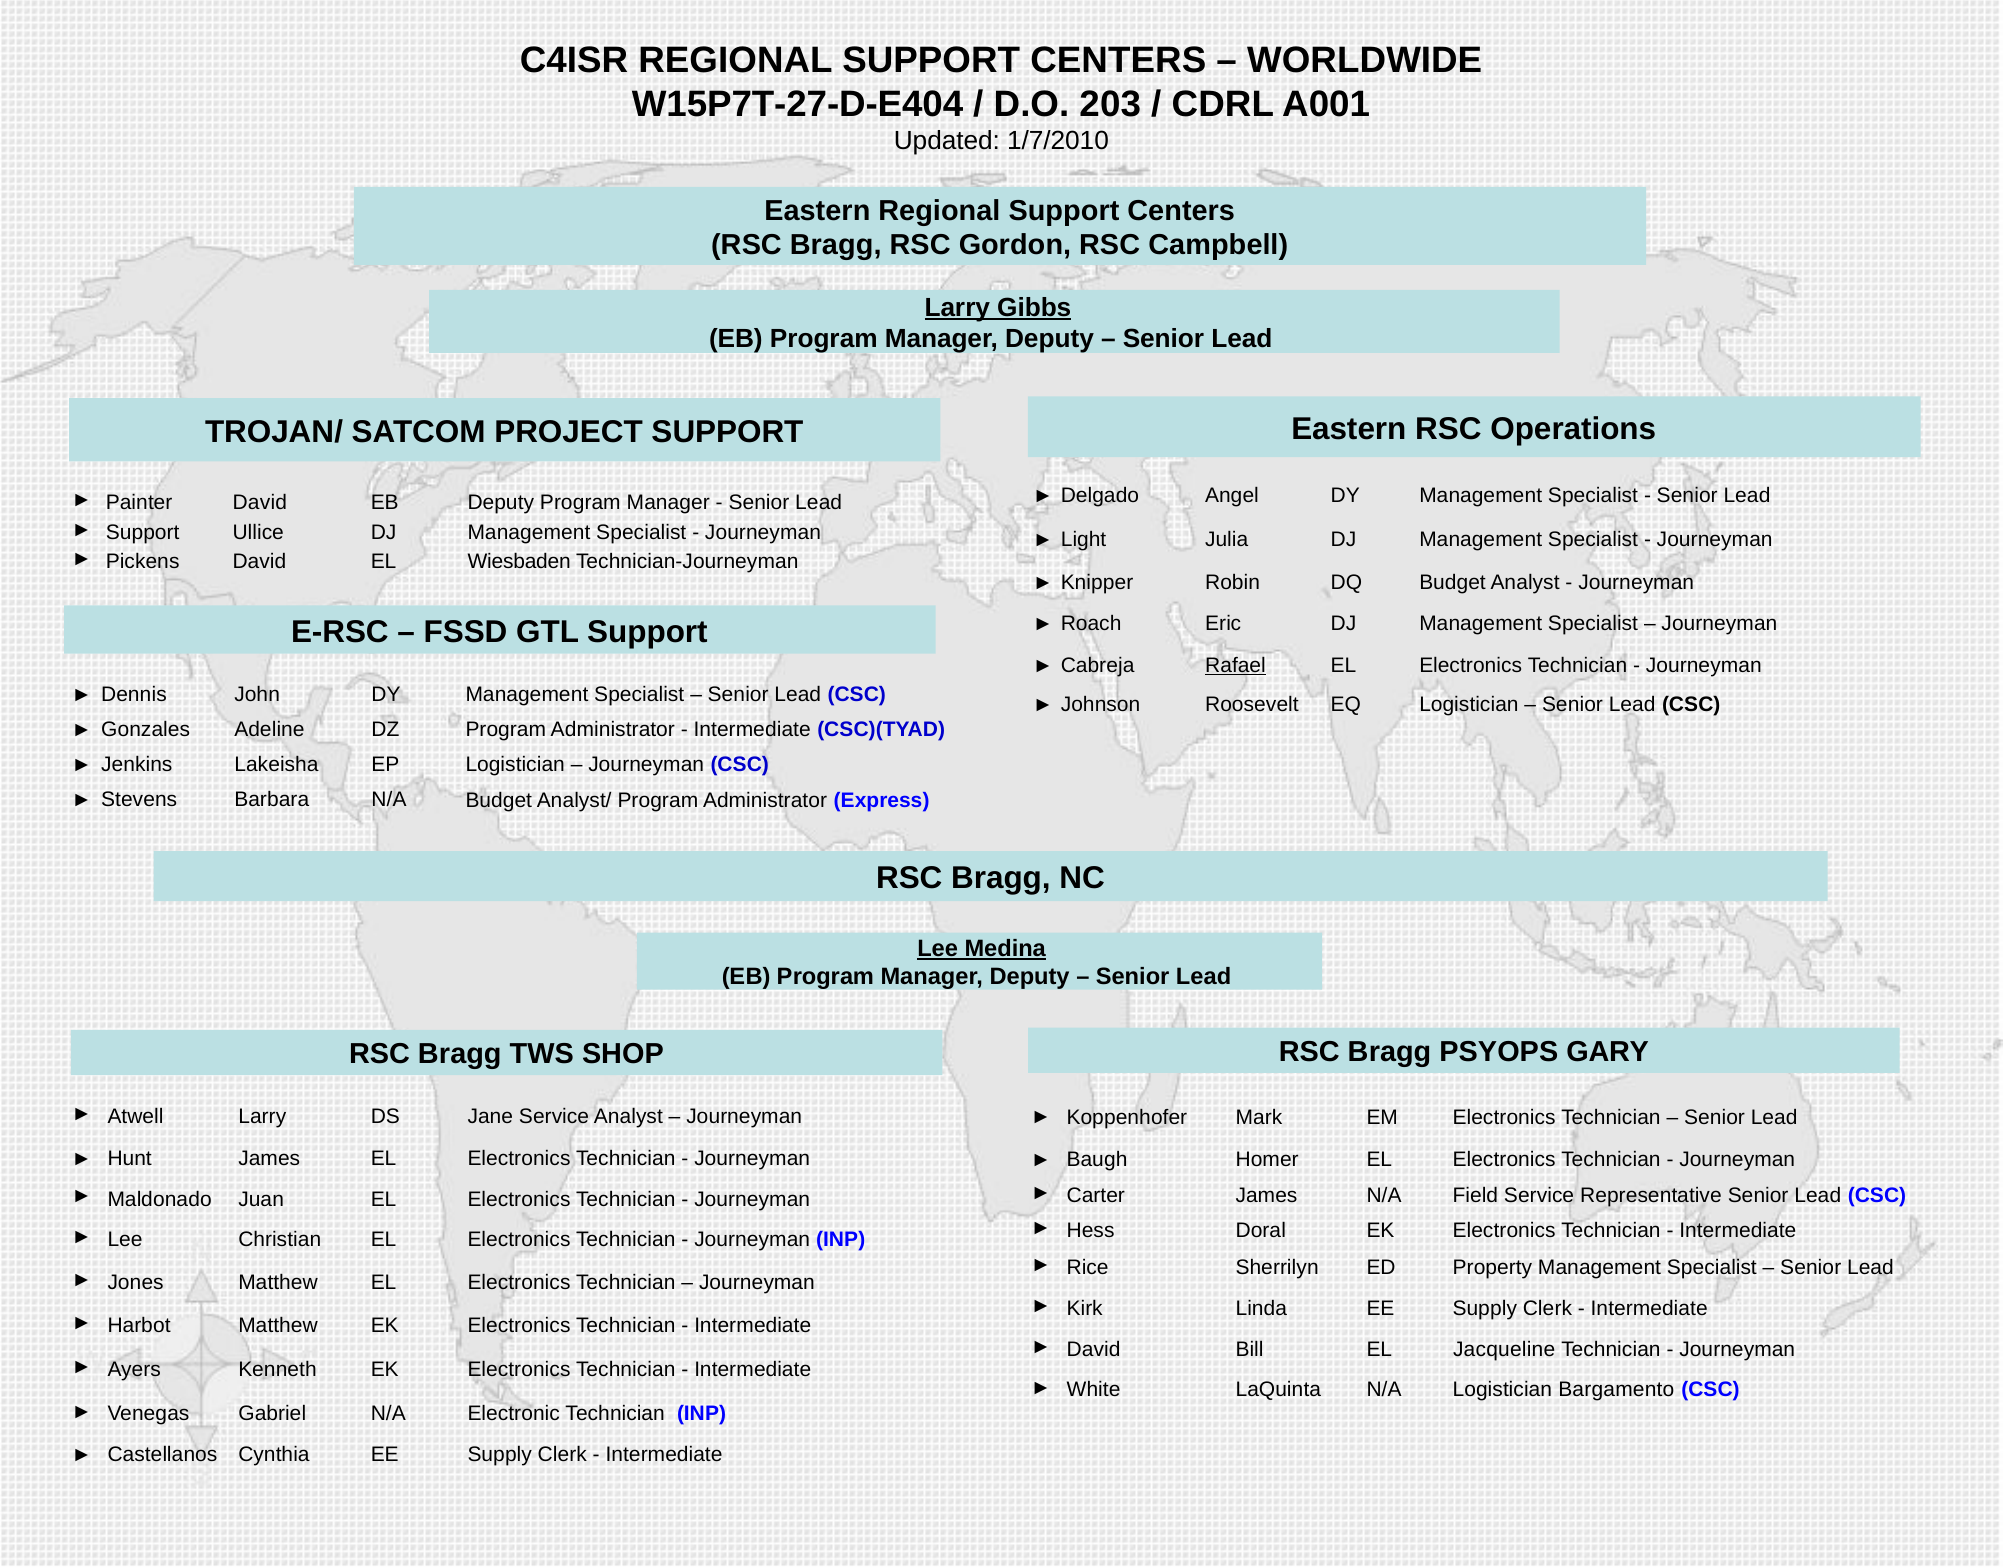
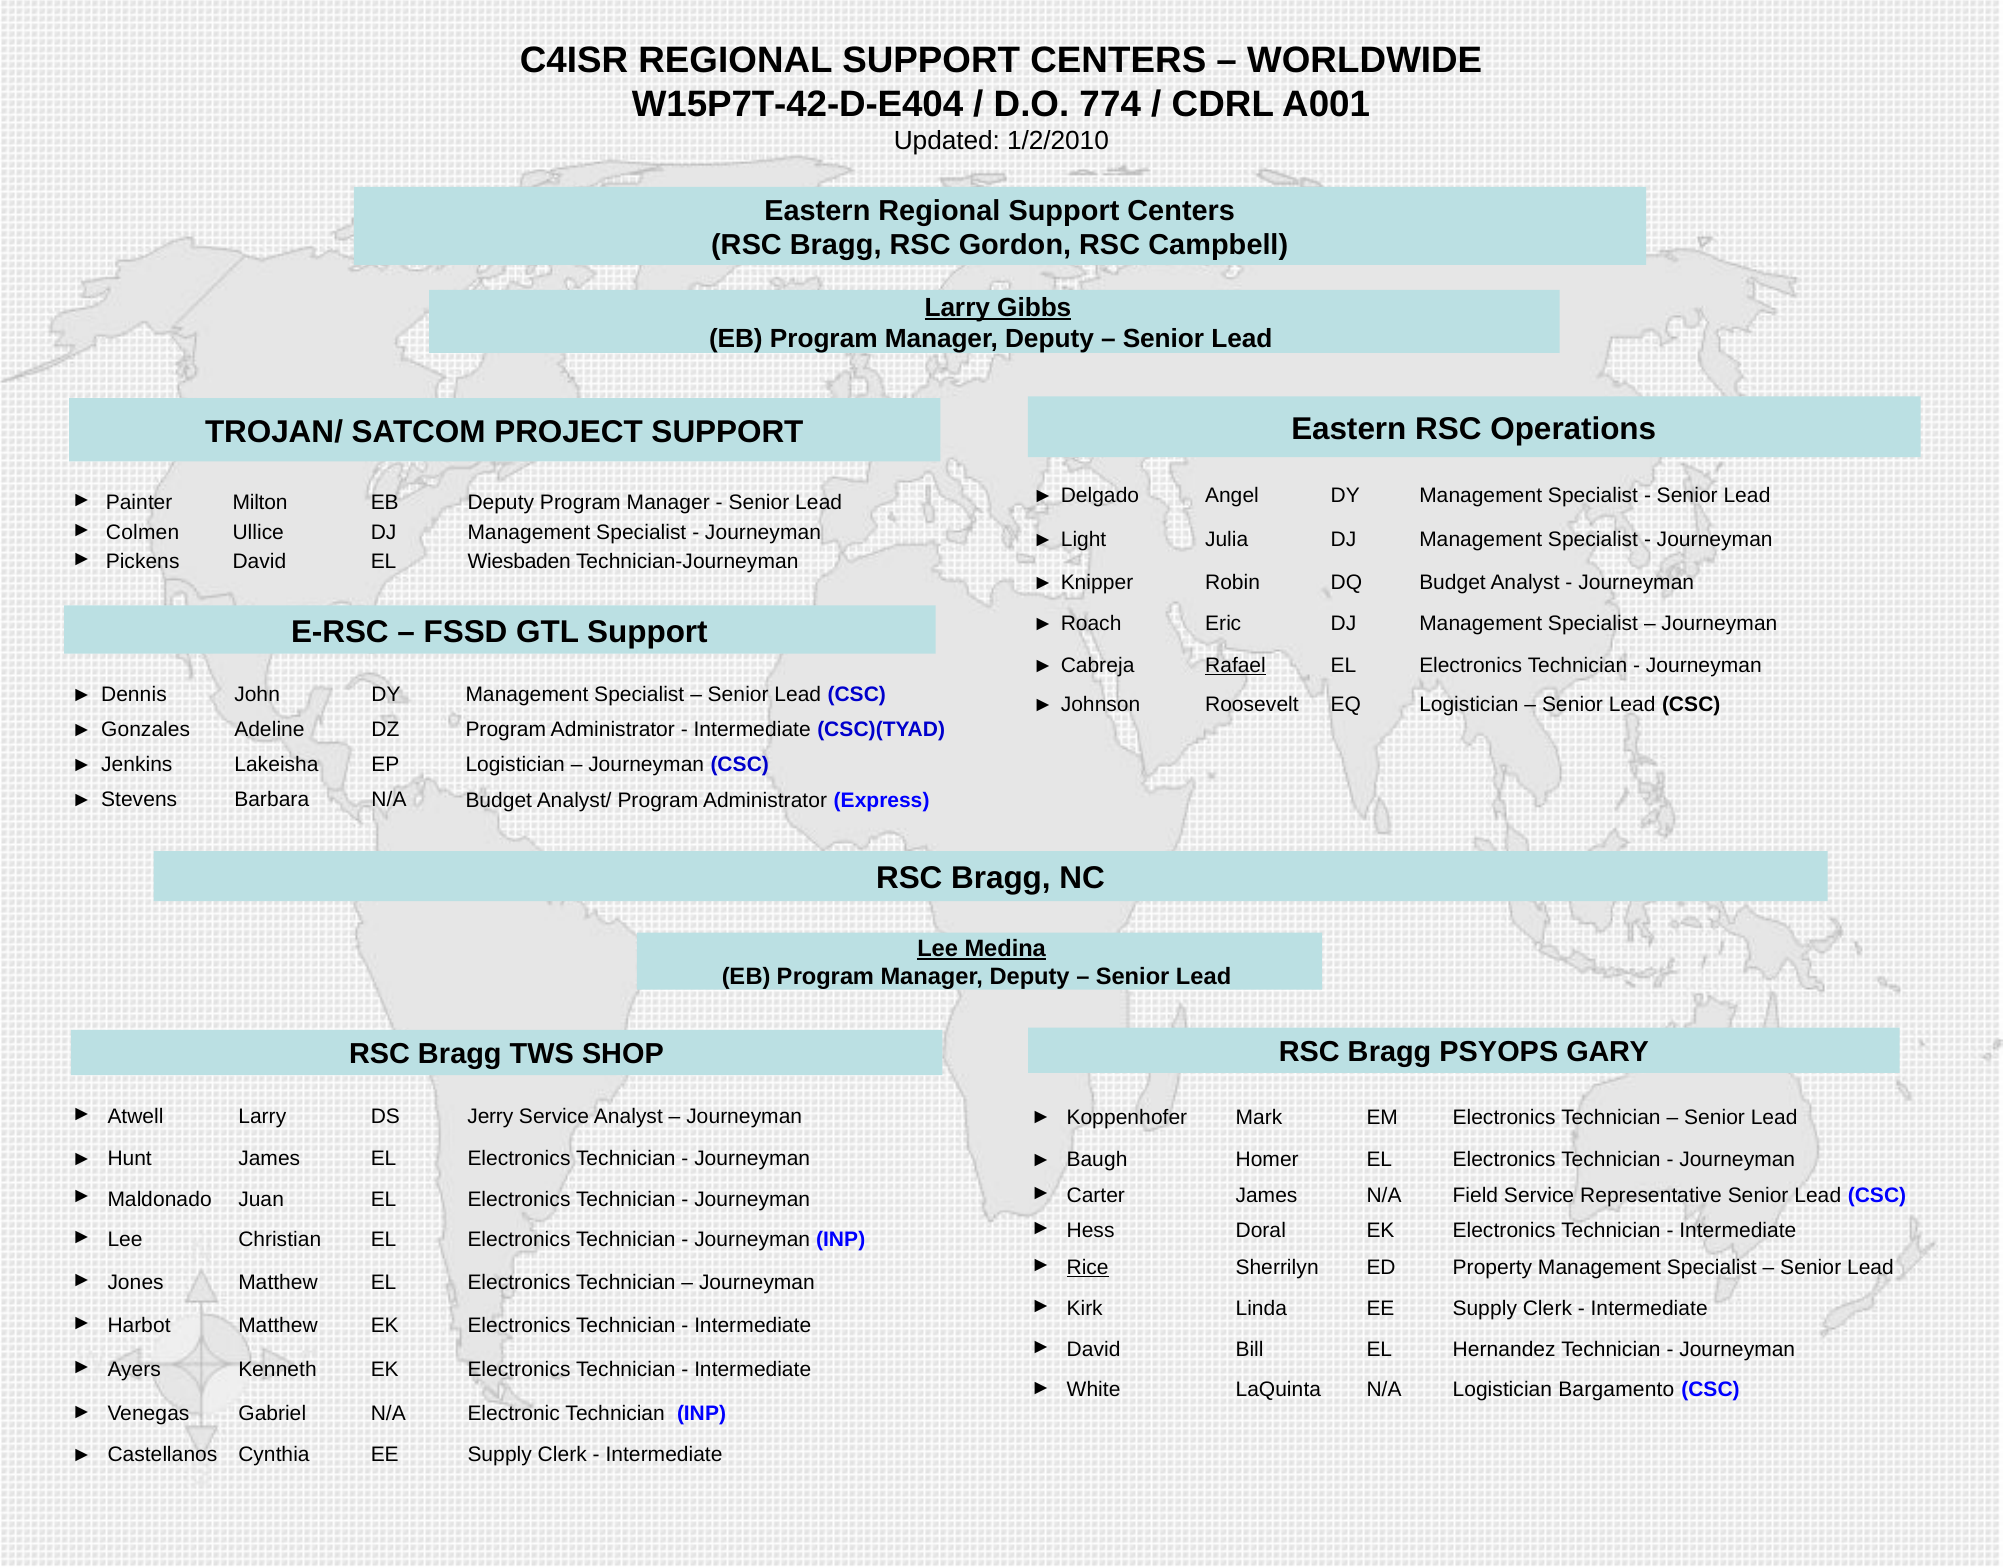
W15P7T-27-D-E404: W15P7T-27-D-E404 -> W15P7T-42-D-E404 (798, 104)
203: 203 -> 774 (1110, 104)
1/7/2010: 1/7/2010 -> 1/2/2010 (1058, 141)
Painter David: David -> Milton (260, 503)
Support: Support -> Colmen (143, 532)
Jane: Jane -> Jerry (490, 1117)
Rice underline: none -> present (1088, 1268)
Jacqueline: Jacqueline -> Hernandez (1504, 1349)
